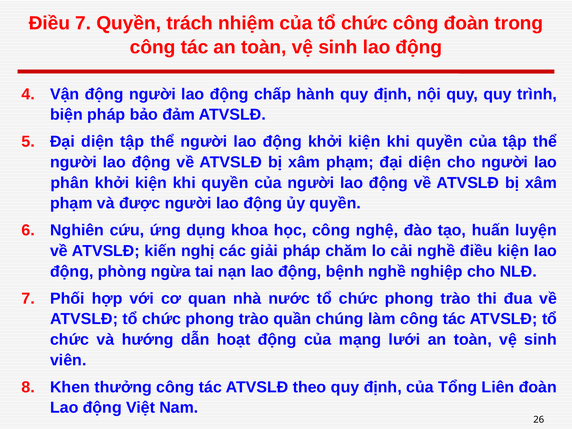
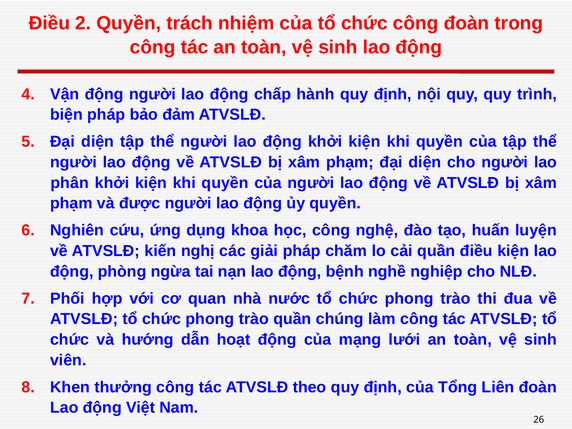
Điều 7: 7 -> 2 (83, 23)
cải nghề: nghề -> quần (436, 251)
